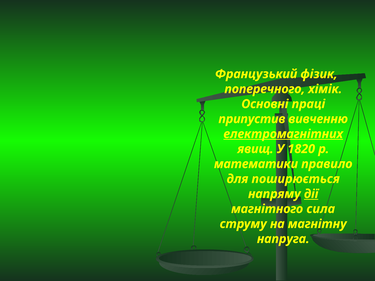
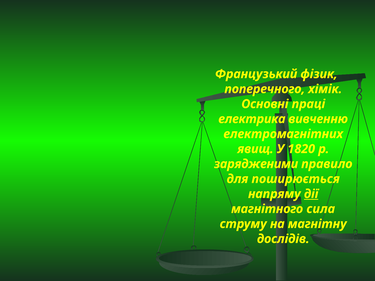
припустив: припустив -> електрика (252, 119)
електромагнітних underline: present -> none (283, 134)
математики: математики -> зарядженими (256, 164)
напруга: напруга -> дослідів (283, 239)
